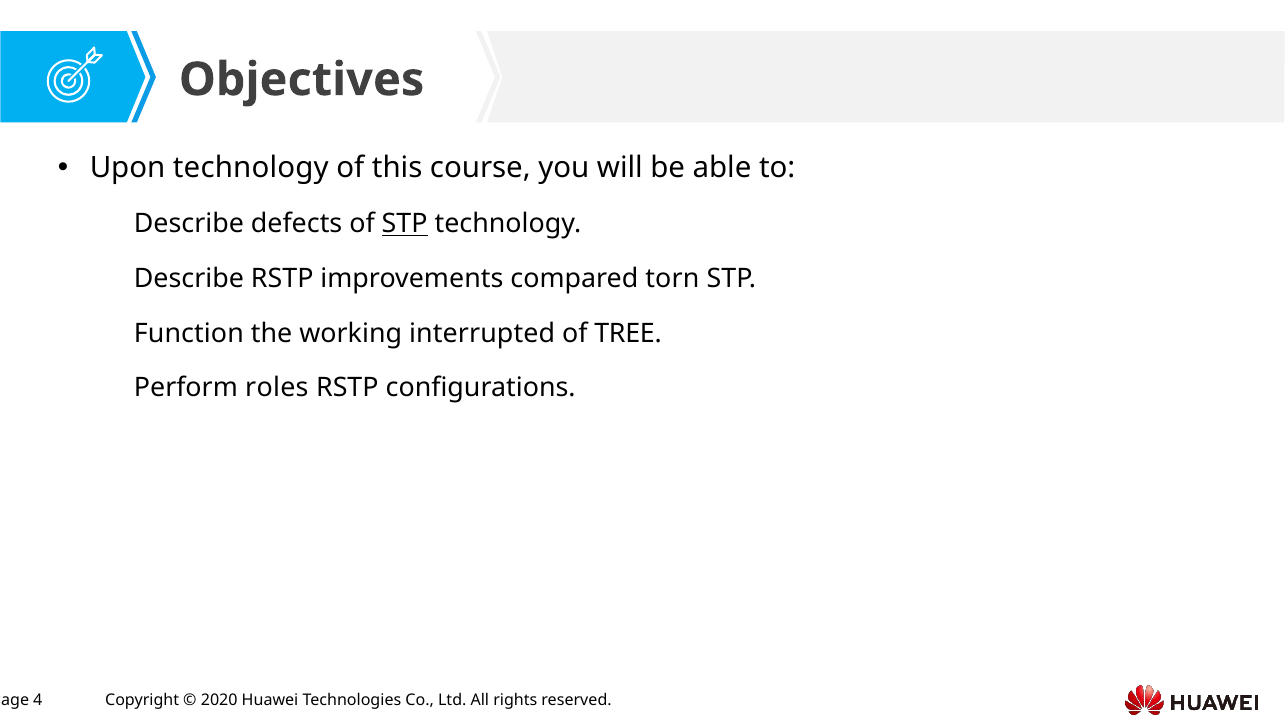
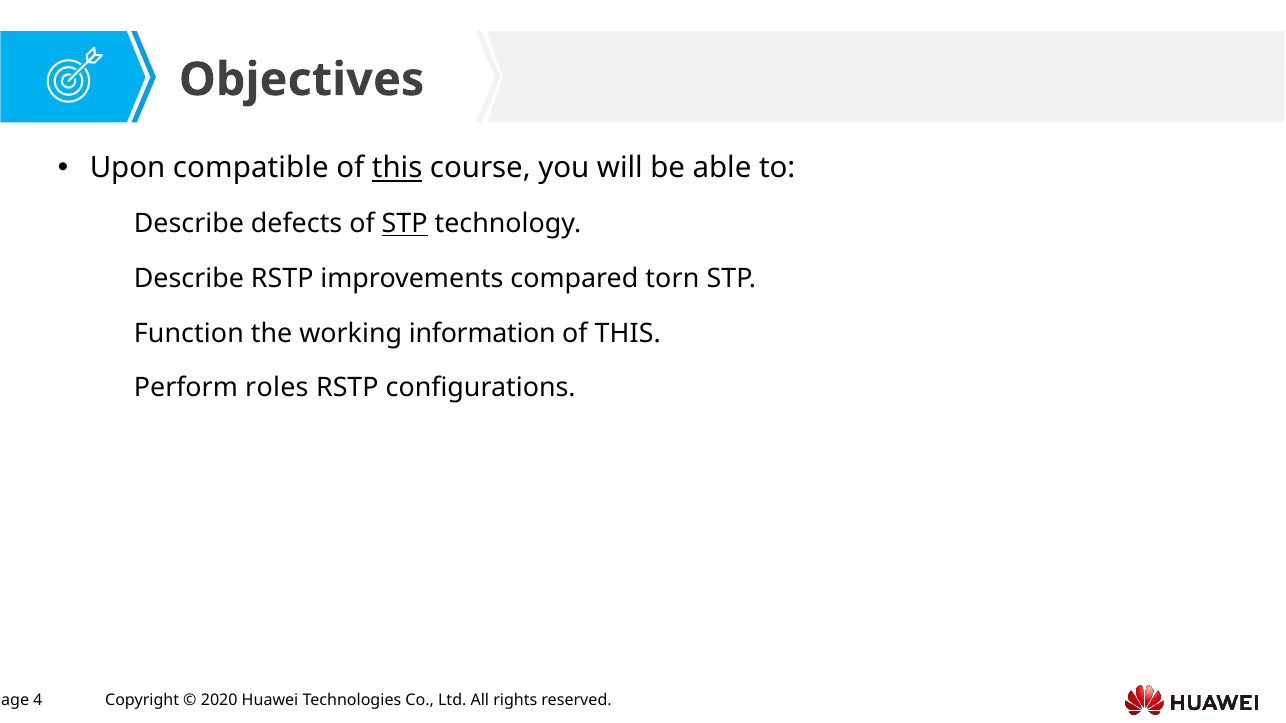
Upon technology: technology -> compatible (251, 168)
this underline: none -> present (397, 168)
interrupted: interrupted -> information (482, 334)
TREE: TREE -> THIS (628, 334)
